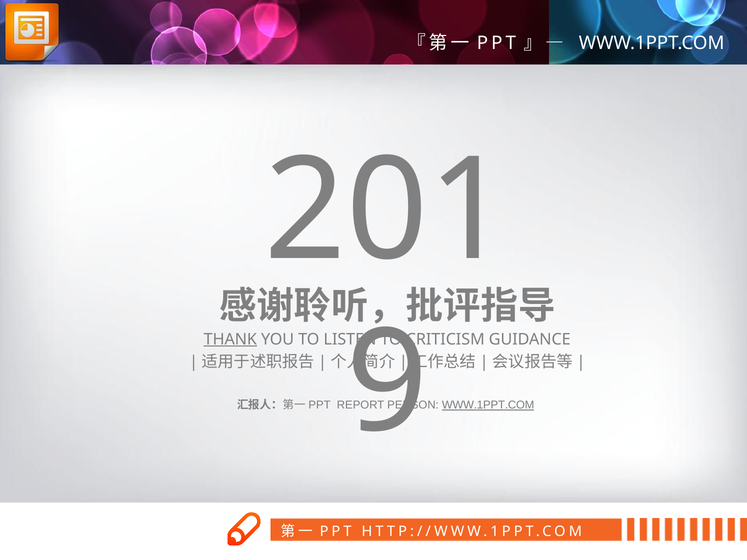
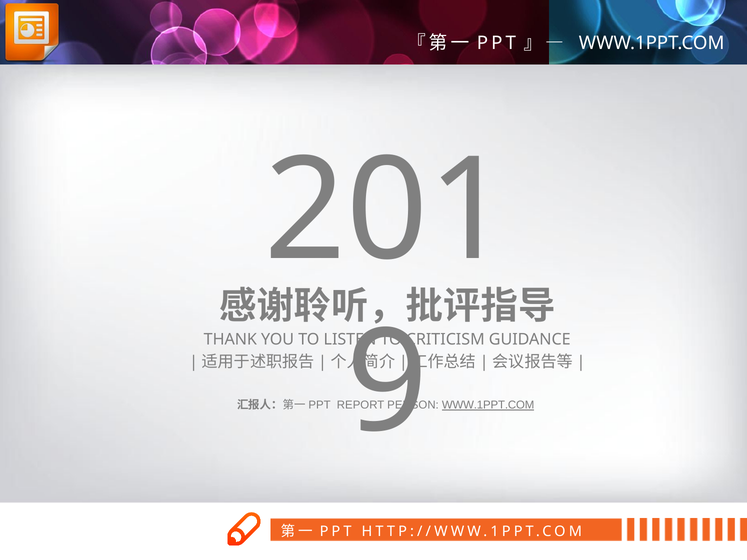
THANK underline: present -> none (230, 339)
